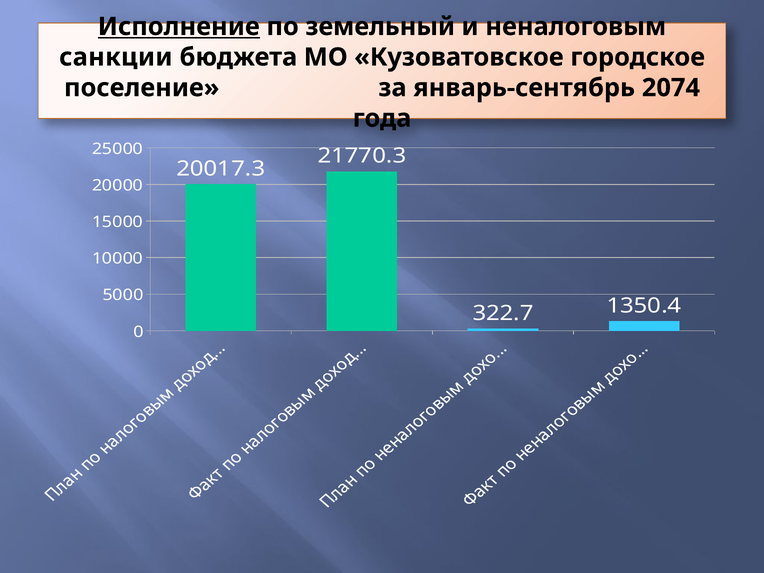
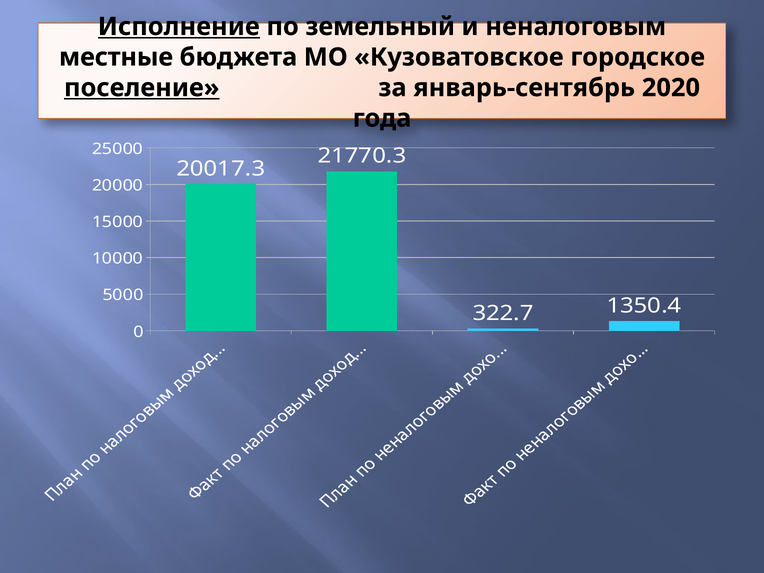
санкции: санкции -> местные (116, 57)
поселение underline: none -> present (142, 88)
2074: 2074 -> 2020 (671, 88)
